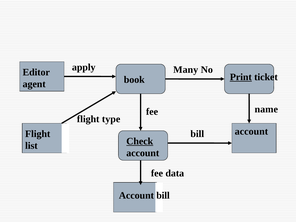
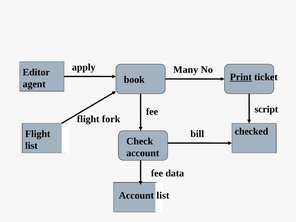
name: name -> script (266, 109)
type: type -> fork (111, 119)
account: account -> checked (251, 131)
Check underline: present -> none (140, 141)
Account bill: bill -> list (163, 196)
